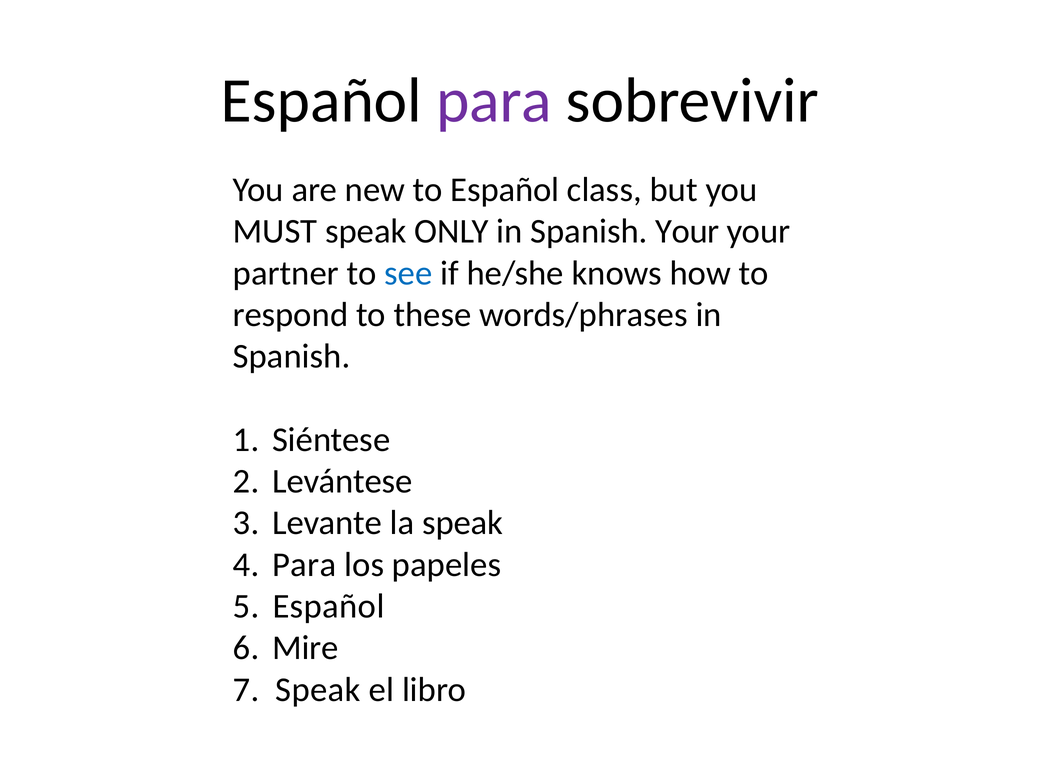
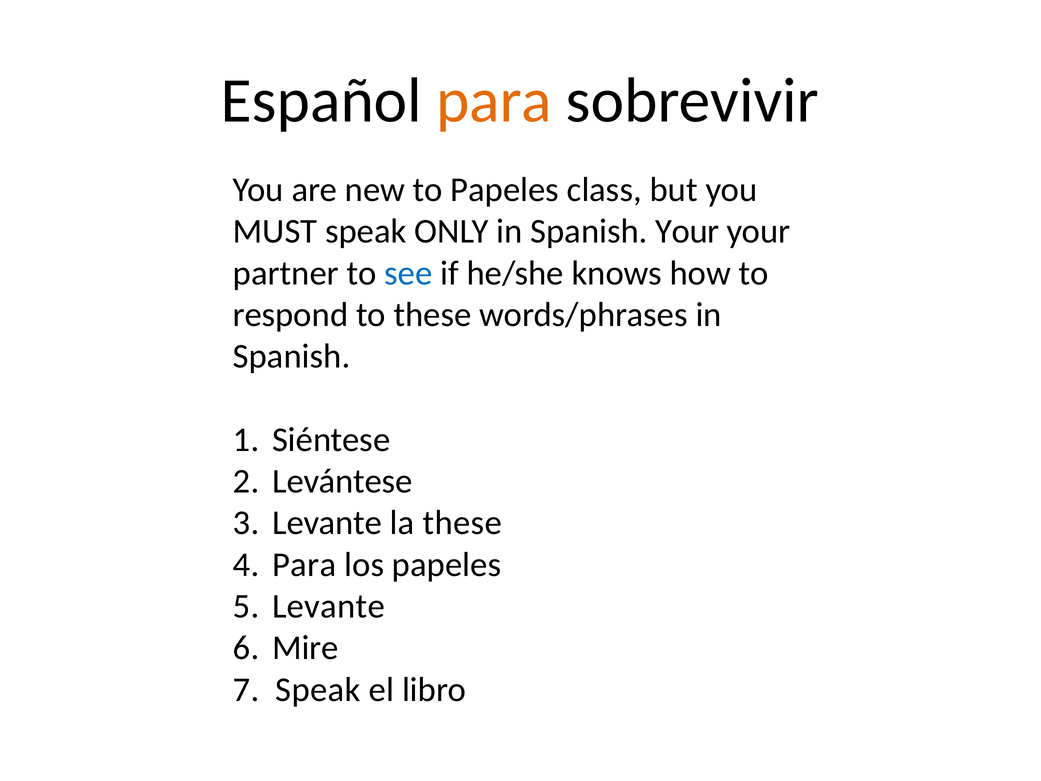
para colour: purple -> orange (494, 101)
to Español: Español -> Papeles (505, 190)
la speak: speak -> these (462, 523)
Español: Español -> Levante (329, 606)
